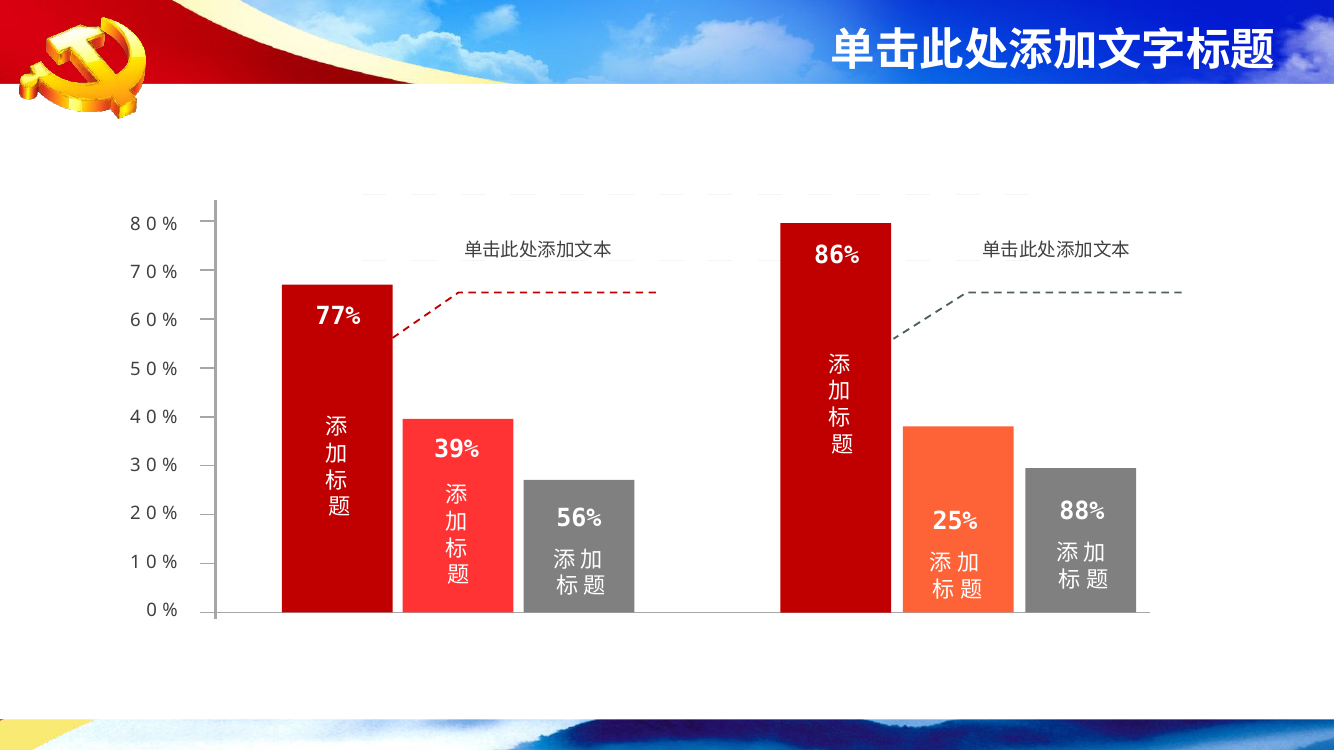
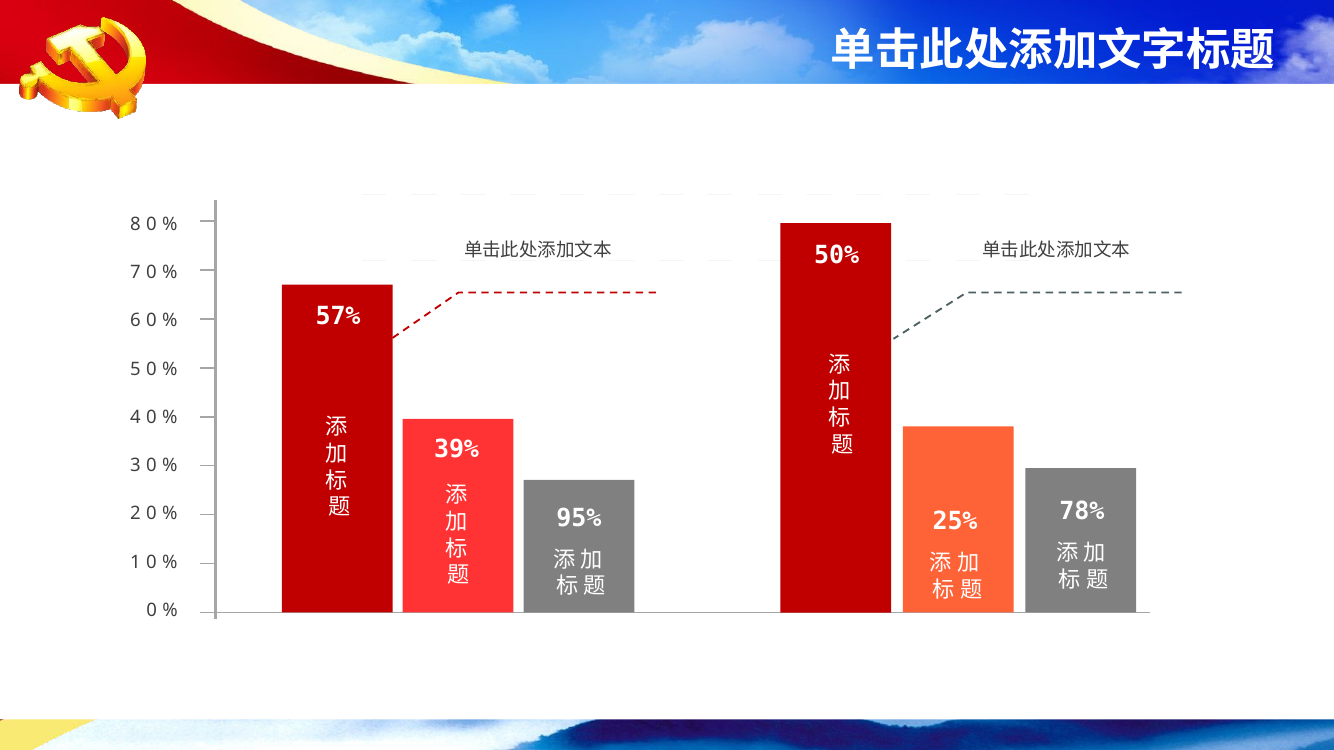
86%: 86% -> 50% (837, 255)
77%: 77% -> 57% (338, 317)
88%: 88% -> 78% (1082, 512)
56%: 56% -> 95% (579, 518)
